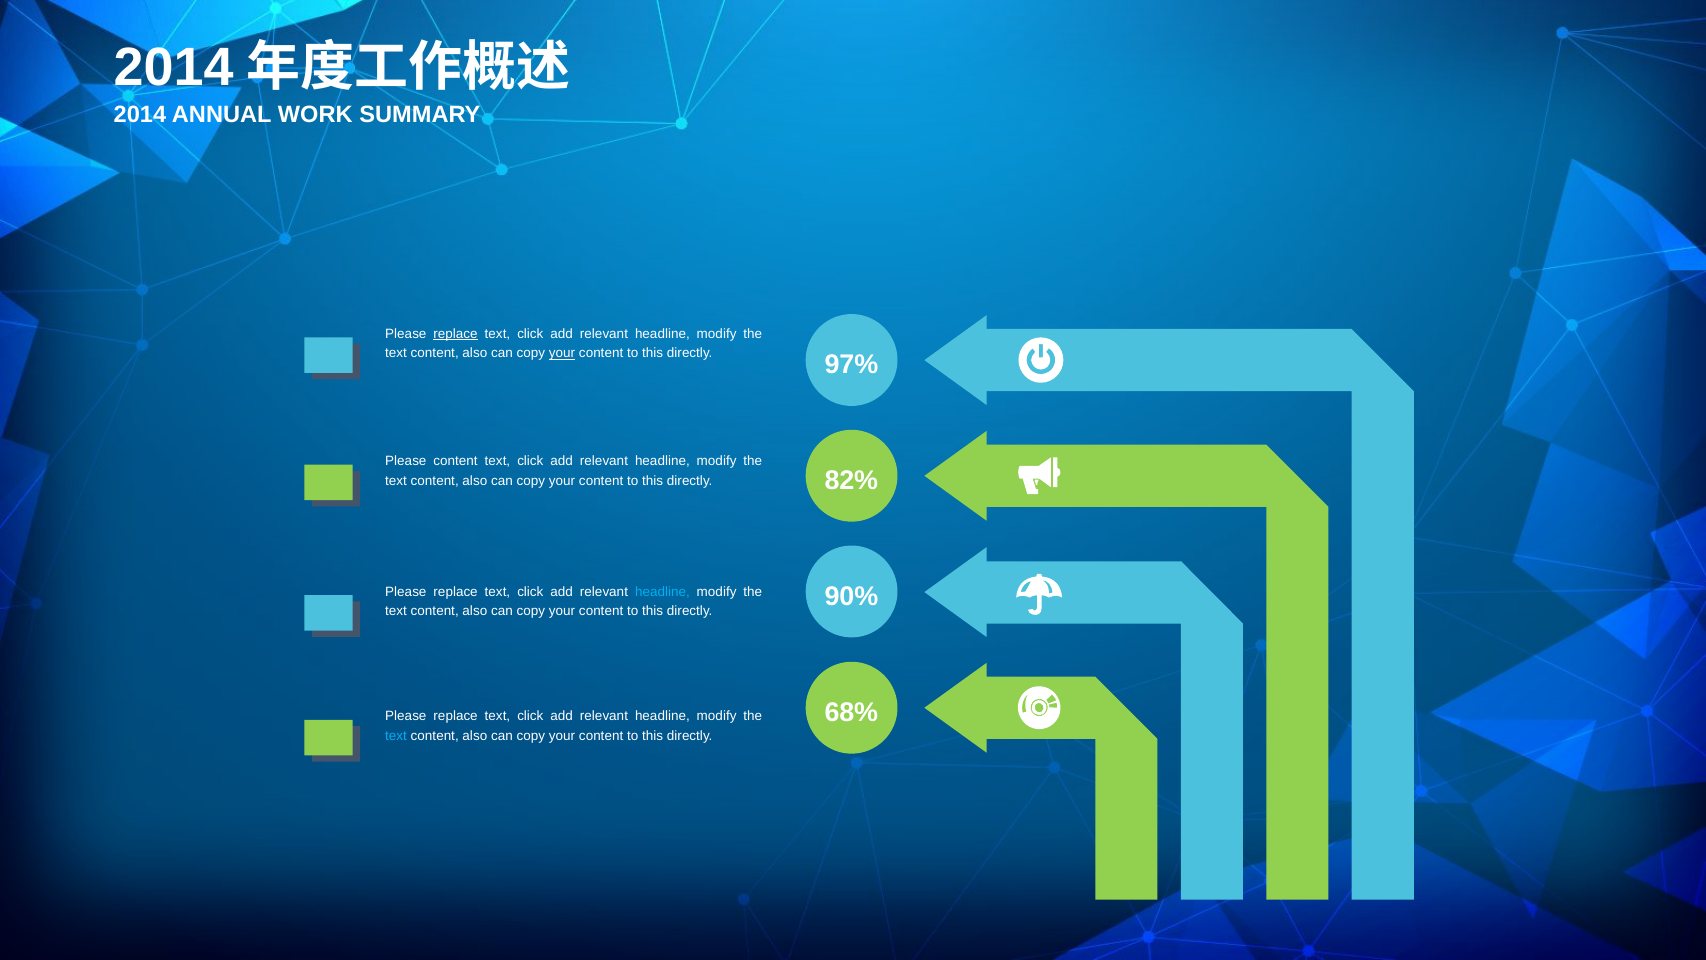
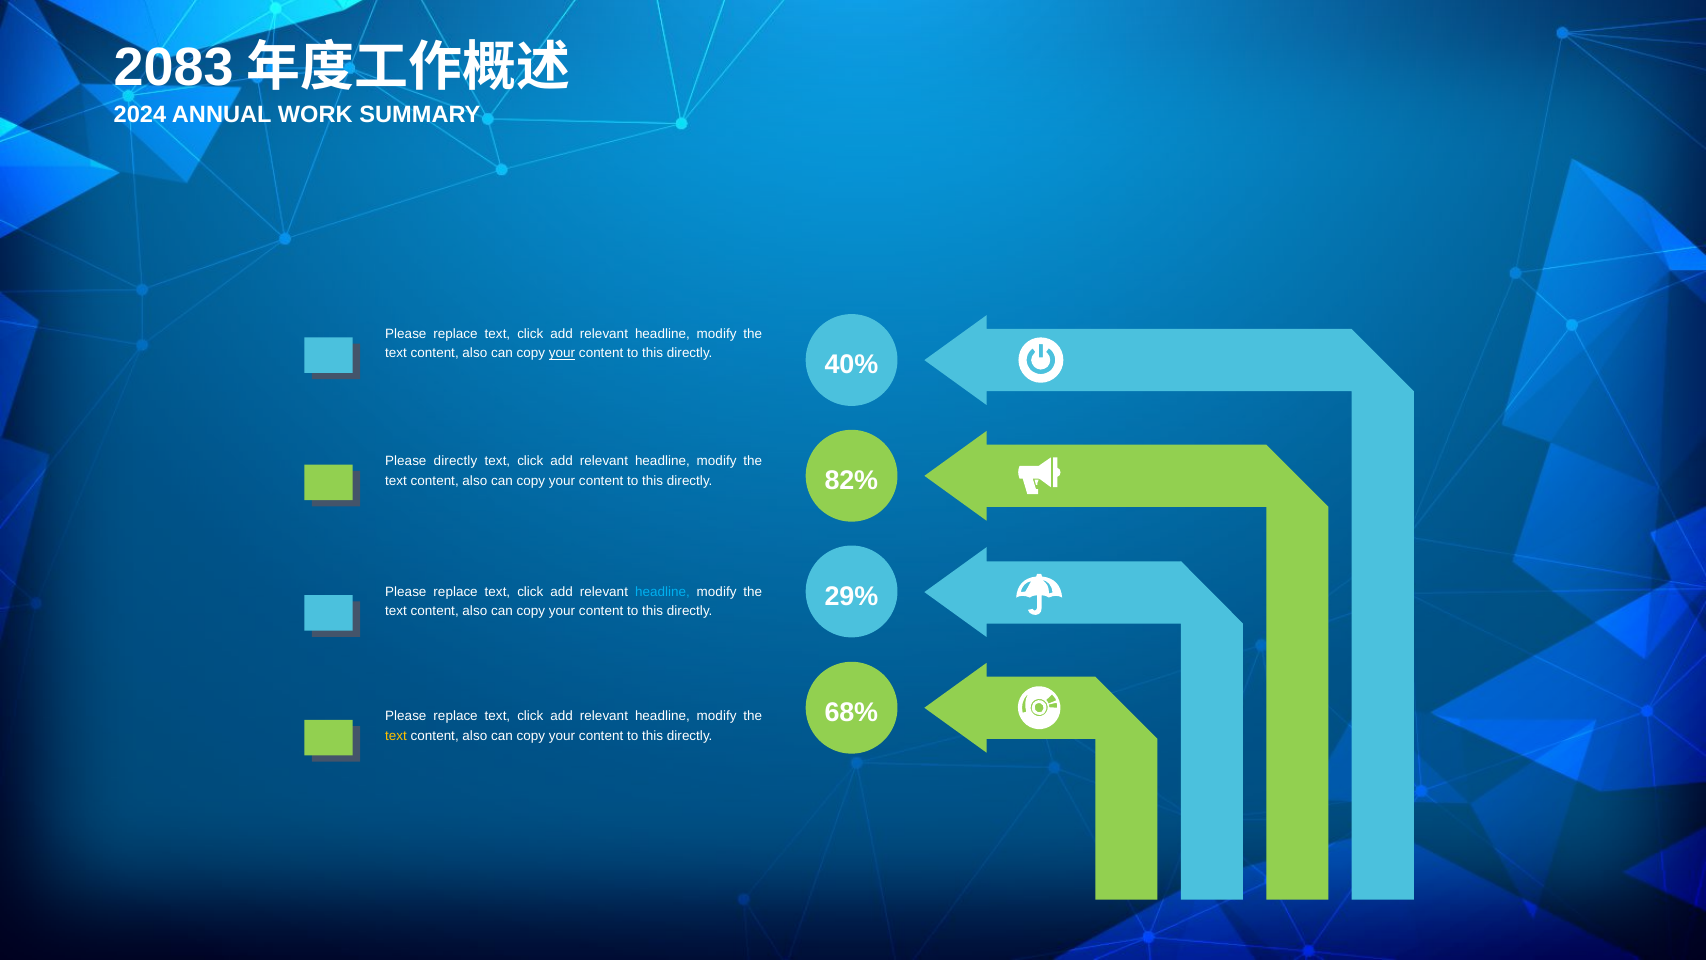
2014: 2014 -> 2083 (174, 67)
2014: 2014 -> 2024 (140, 114)
replace underline: present -> none (456, 334)
97%: 97% -> 40% (851, 365)
Please content: content -> directly (456, 461)
90%: 90% -> 29% (851, 596)
text colour: light blue -> yellow (396, 736)
